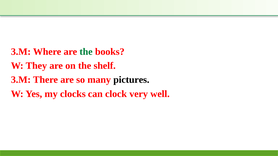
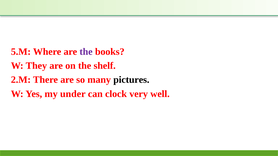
3.M: 3.M -> 5.M (21, 52)
the colour: green -> purple (86, 52)
3.M: 3.M -> 2.M (21, 80)
clocks: clocks -> under (73, 94)
